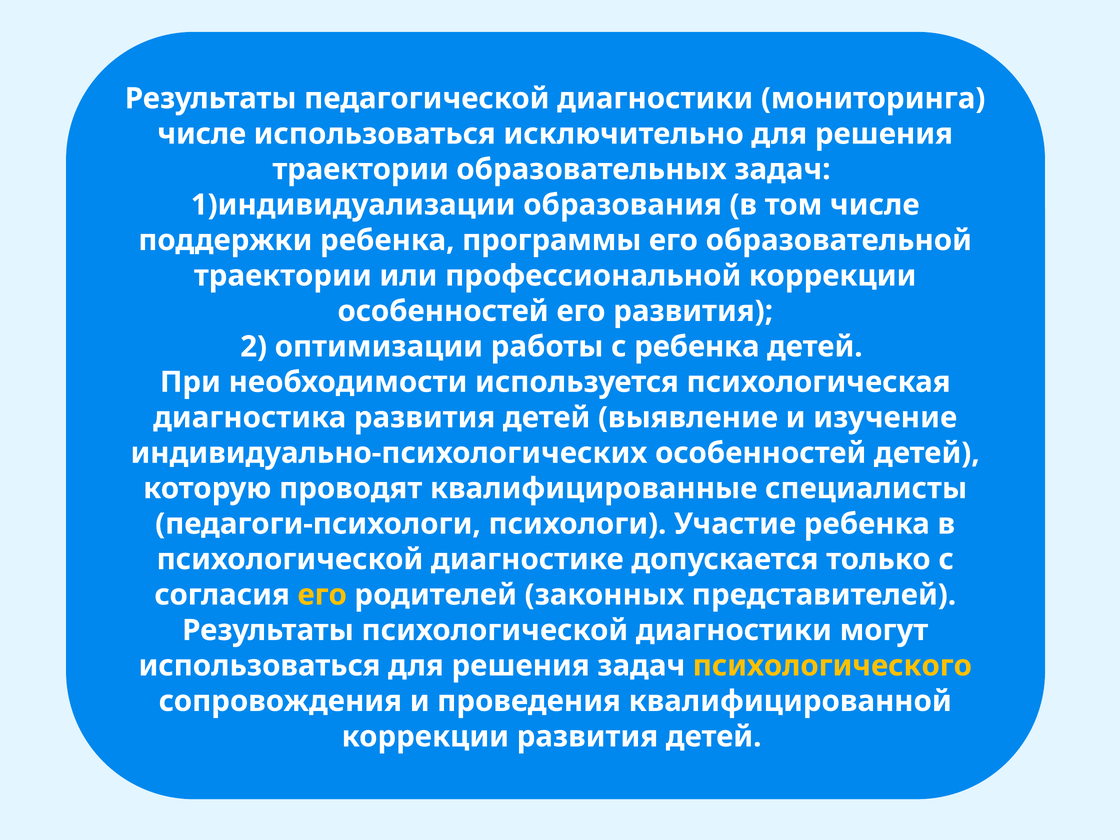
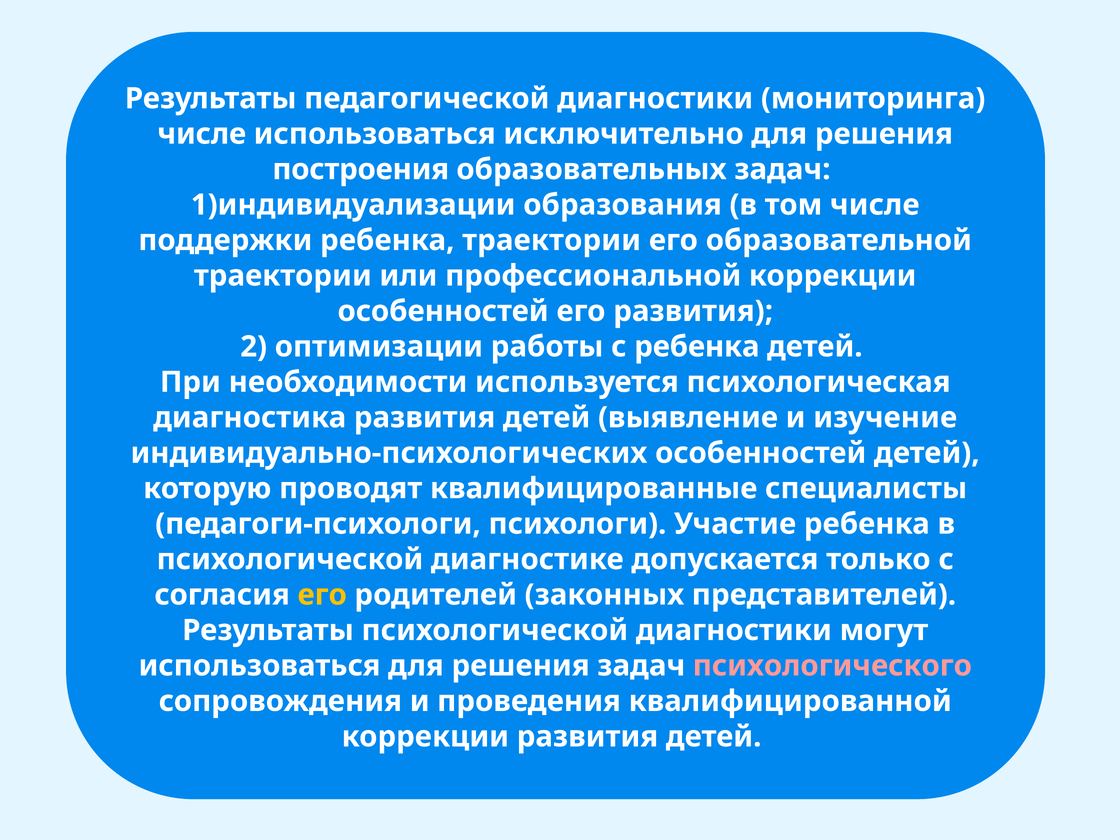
траектории: траектории -> построения (361, 169)
ребенка программы: программы -> траектории (552, 240)
психологического colour: yellow -> pink (832, 666)
